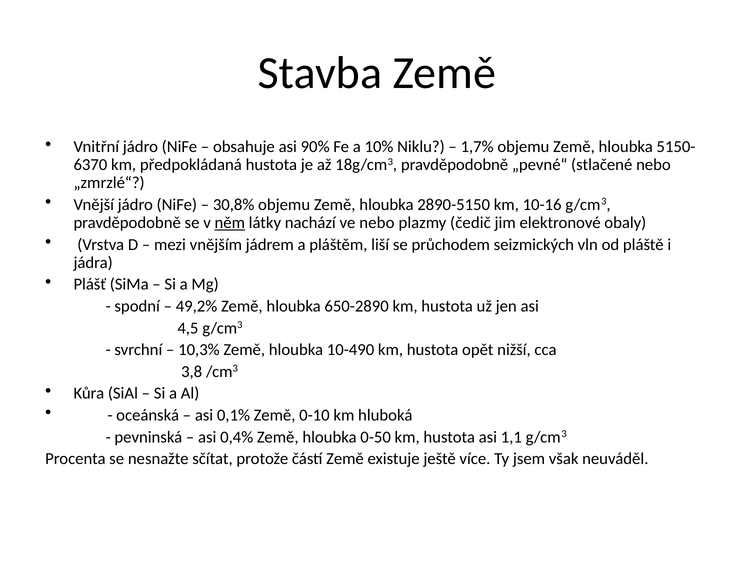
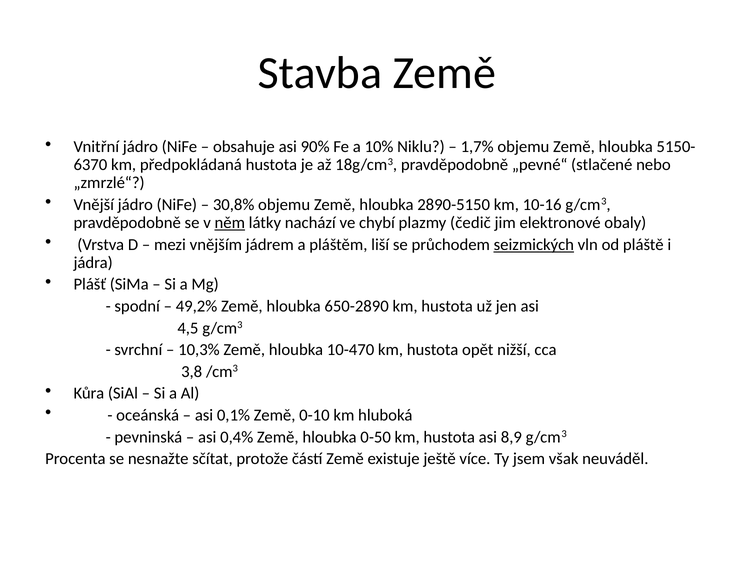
ve nebo: nebo -> chybí (377, 223)
seizmických underline: none -> present (534, 245)
10-490: 10-490 -> 10-470 (351, 350)
1,1: 1,1 -> 8,9 (511, 437)
